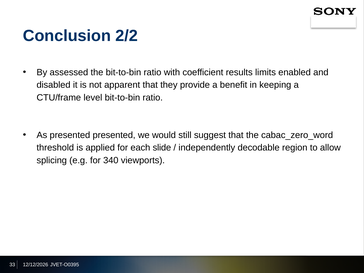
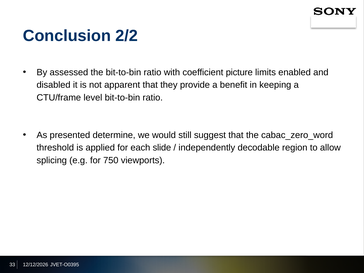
results: results -> picture (239, 72)
presented presented: presented -> determine (114, 135)
340: 340 -> 750 (111, 160)
